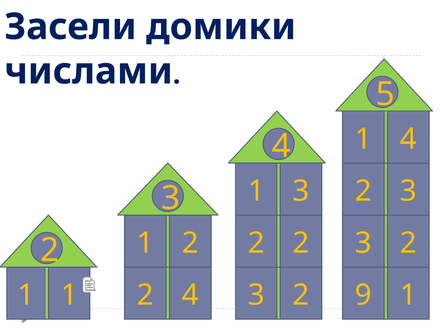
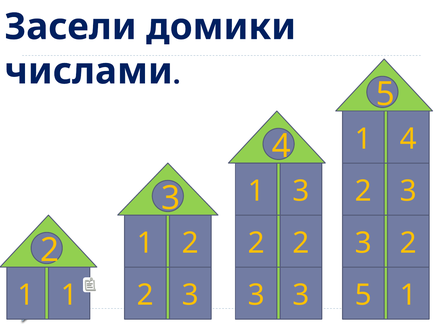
4: 4 -> 3 (190, 295)
2: 2 -> 3 (301, 295)
1 9: 9 -> 5 (363, 295)
